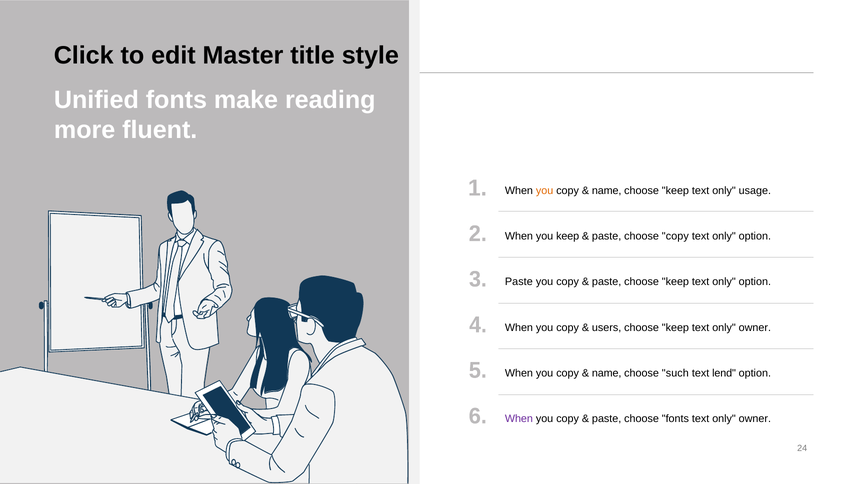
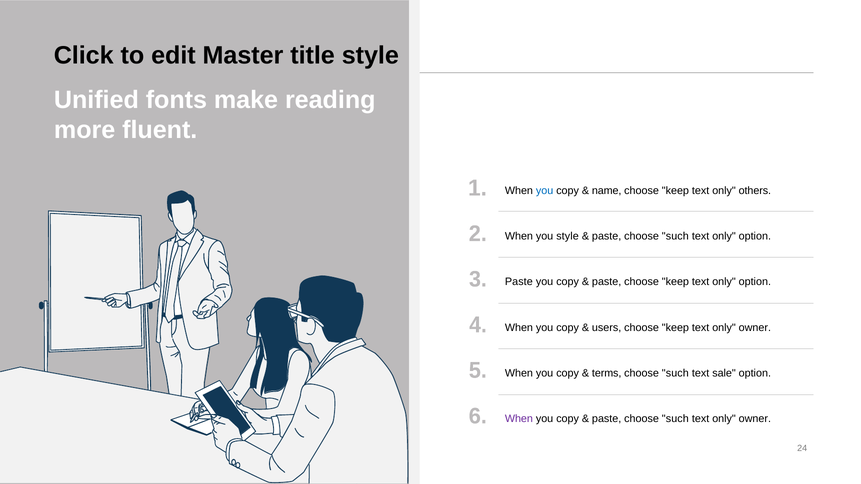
you colour: orange -> blue (545, 191)
usage: usage -> others (755, 191)
you keep: keep -> style (568, 236)
copy: copy -> such (675, 236)
name: name -> terms (607, 373)
lend: lend -> sale (724, 373)
fonts: fonts -> such (675, 419)
